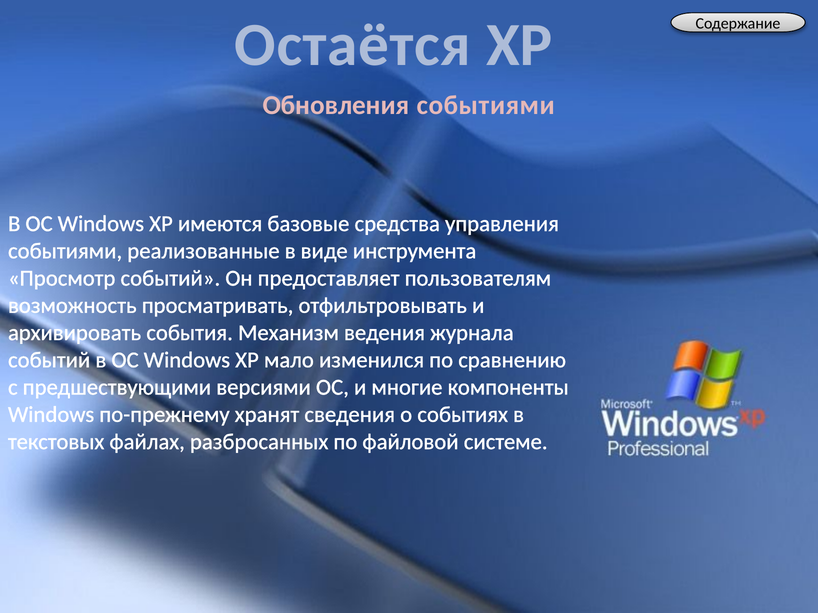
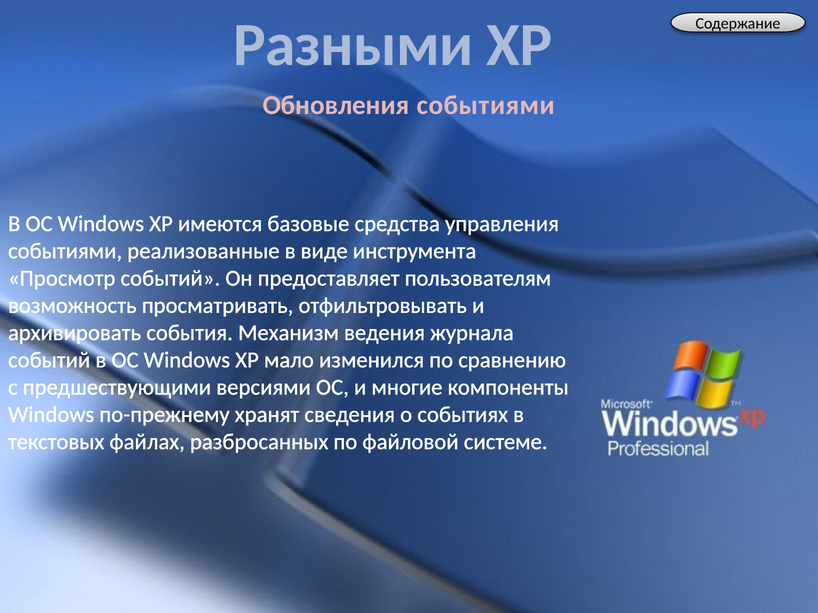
Остаётся: Остаётся -> Разными (353, 45)
